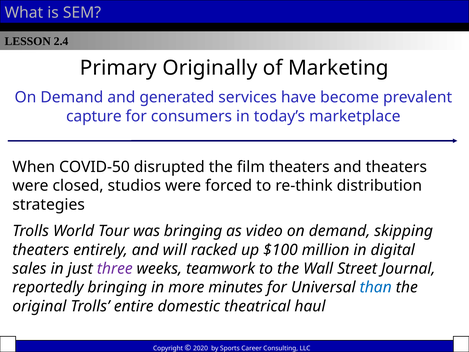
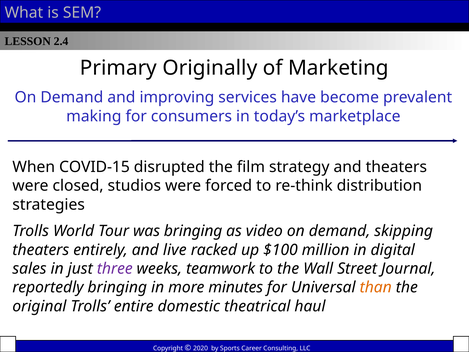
generated: generated -> improving (177, 97)
capture: capture -> making (94, 116)
COVID-50: COVID-50 -> COVID-15 (94, 167)
film theaters: theaters -> strategy (299, 167)
will: will -> live (175, 250)
than colour: blue -> orange (376, 287)
